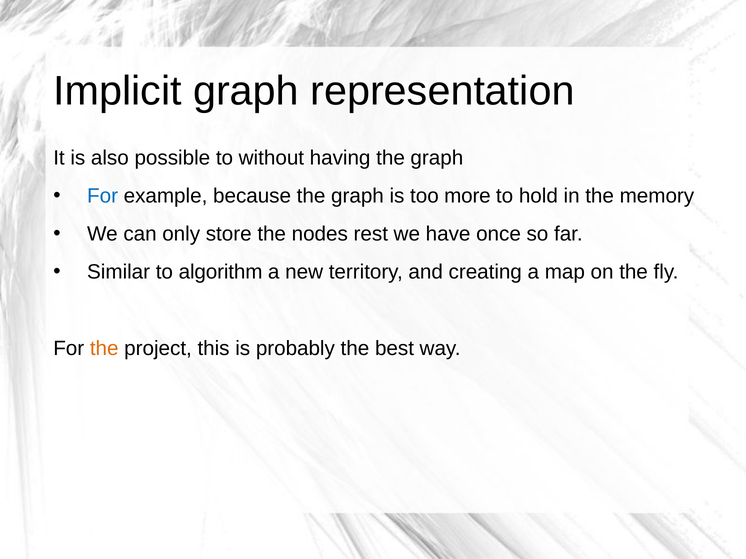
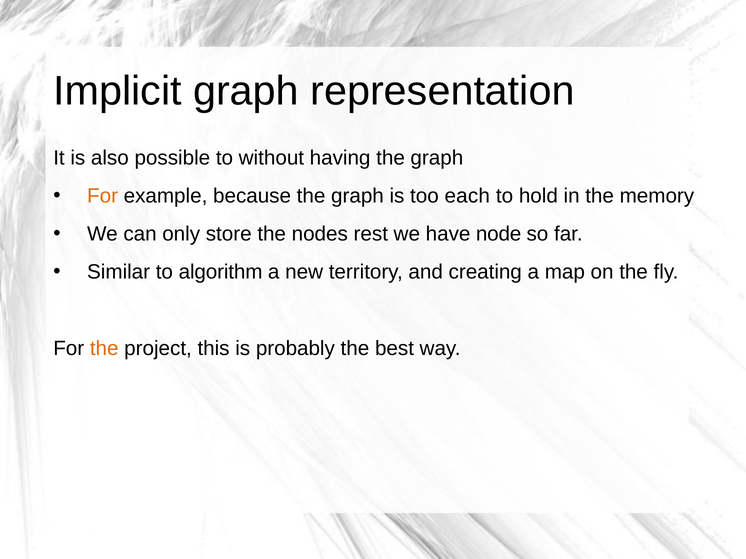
For colour: blue -> orange (103, 196)
more: more -> each (467, 196)
once: once -> node (499, 234)
